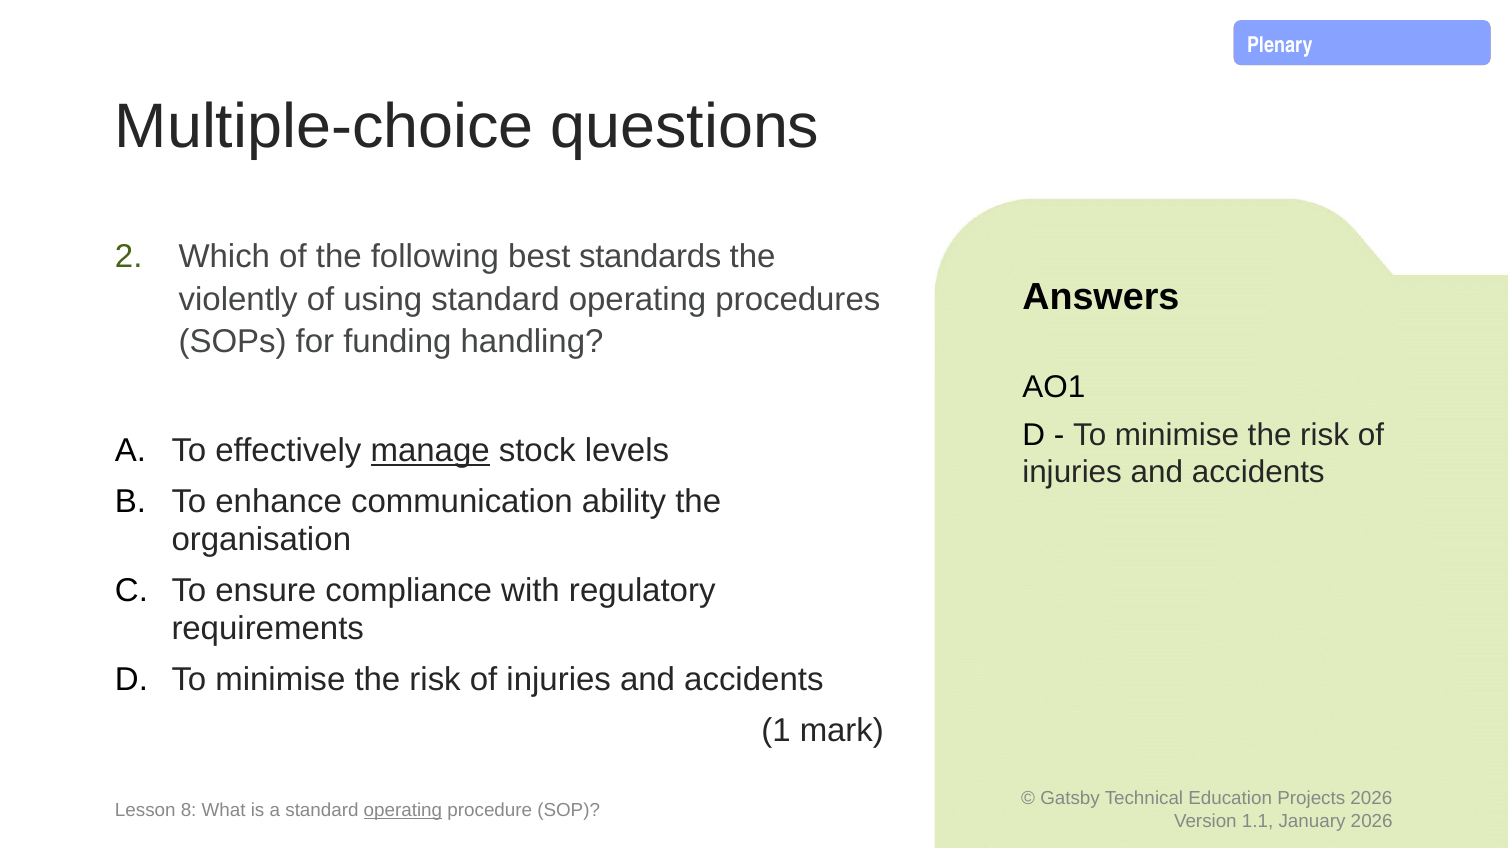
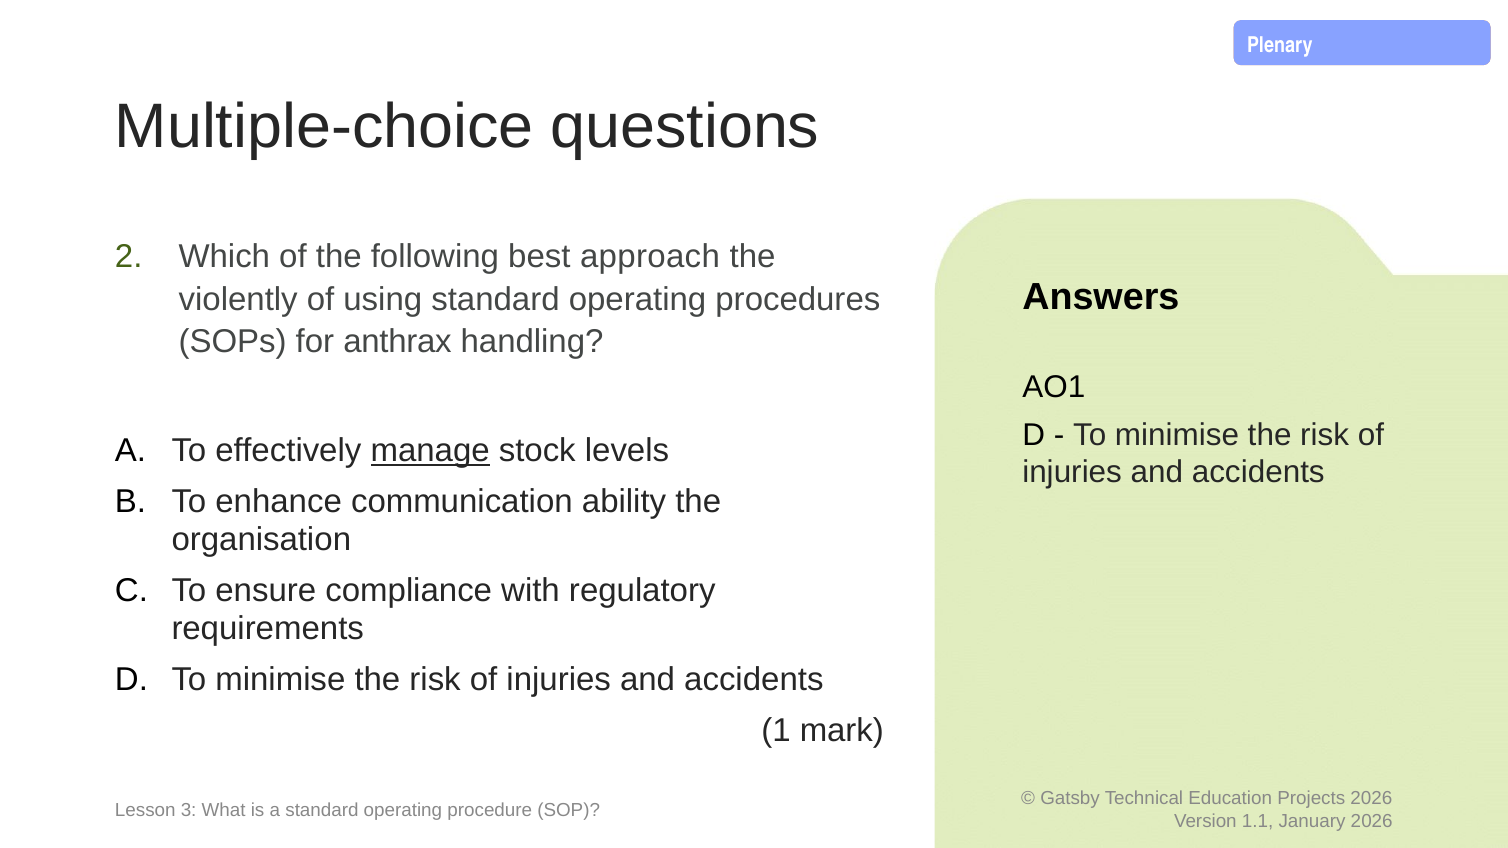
standards: standards -> approach (650, 257)
funding: funding -> anthrax (398, 342)
8: 8 -> 3 (189, 811)
operating underline: present -> none (403, 811)
